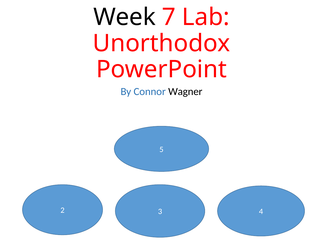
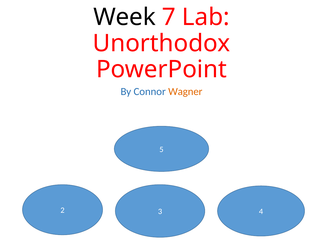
Wagner colour: black -> orange (185, 92)
